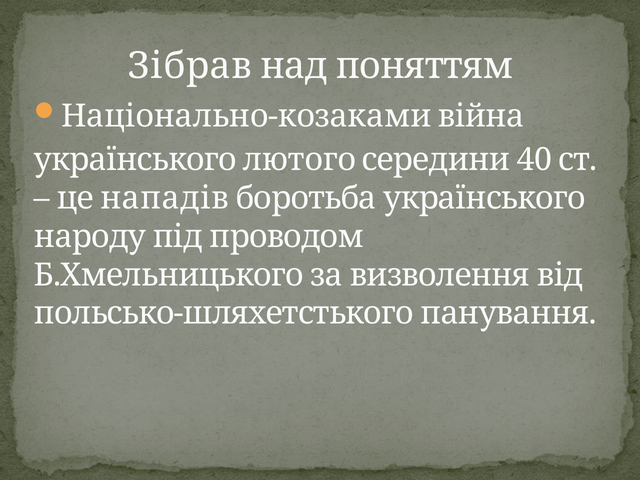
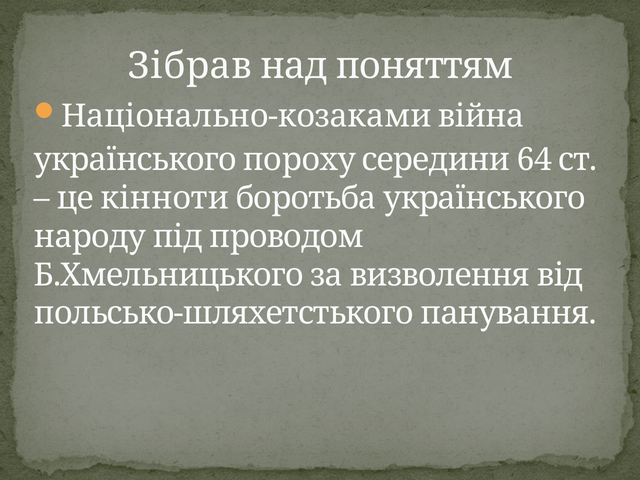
лютого: лютого -> пороху (299, 160)
40: 40 -> 64 (535, 160)
нападів: нападів -> кінноти (165, 198)
